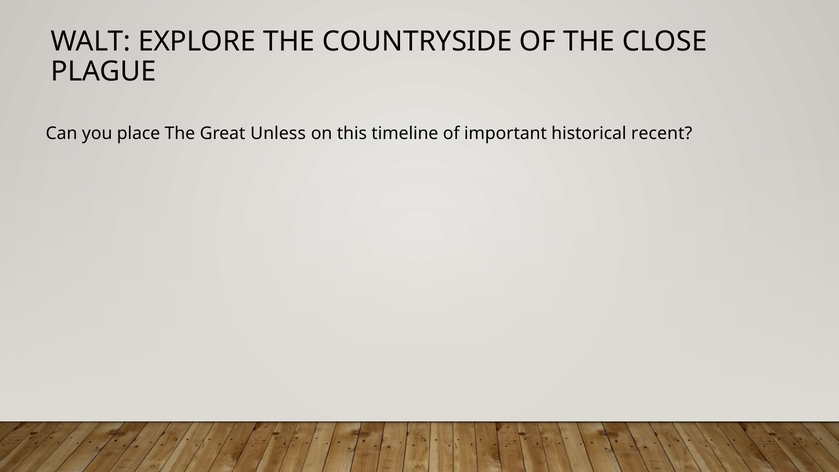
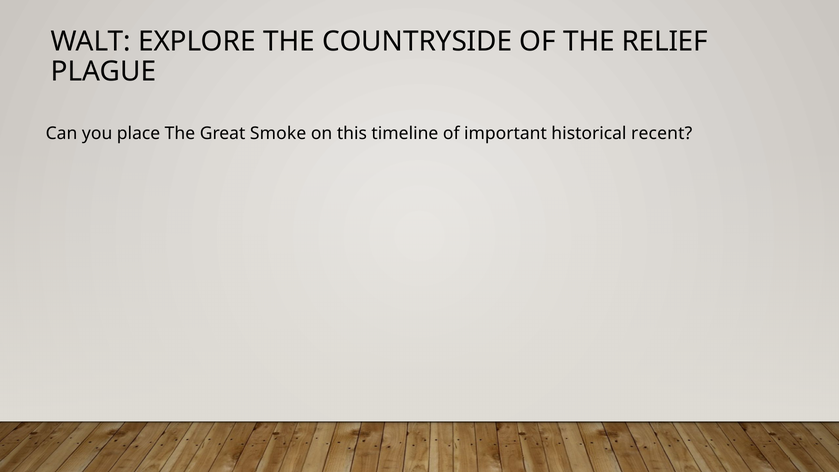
CLOSE: CLOSE -> RELIEF (665, 41)
Unless: Unless -> Smoke (278, 133)
